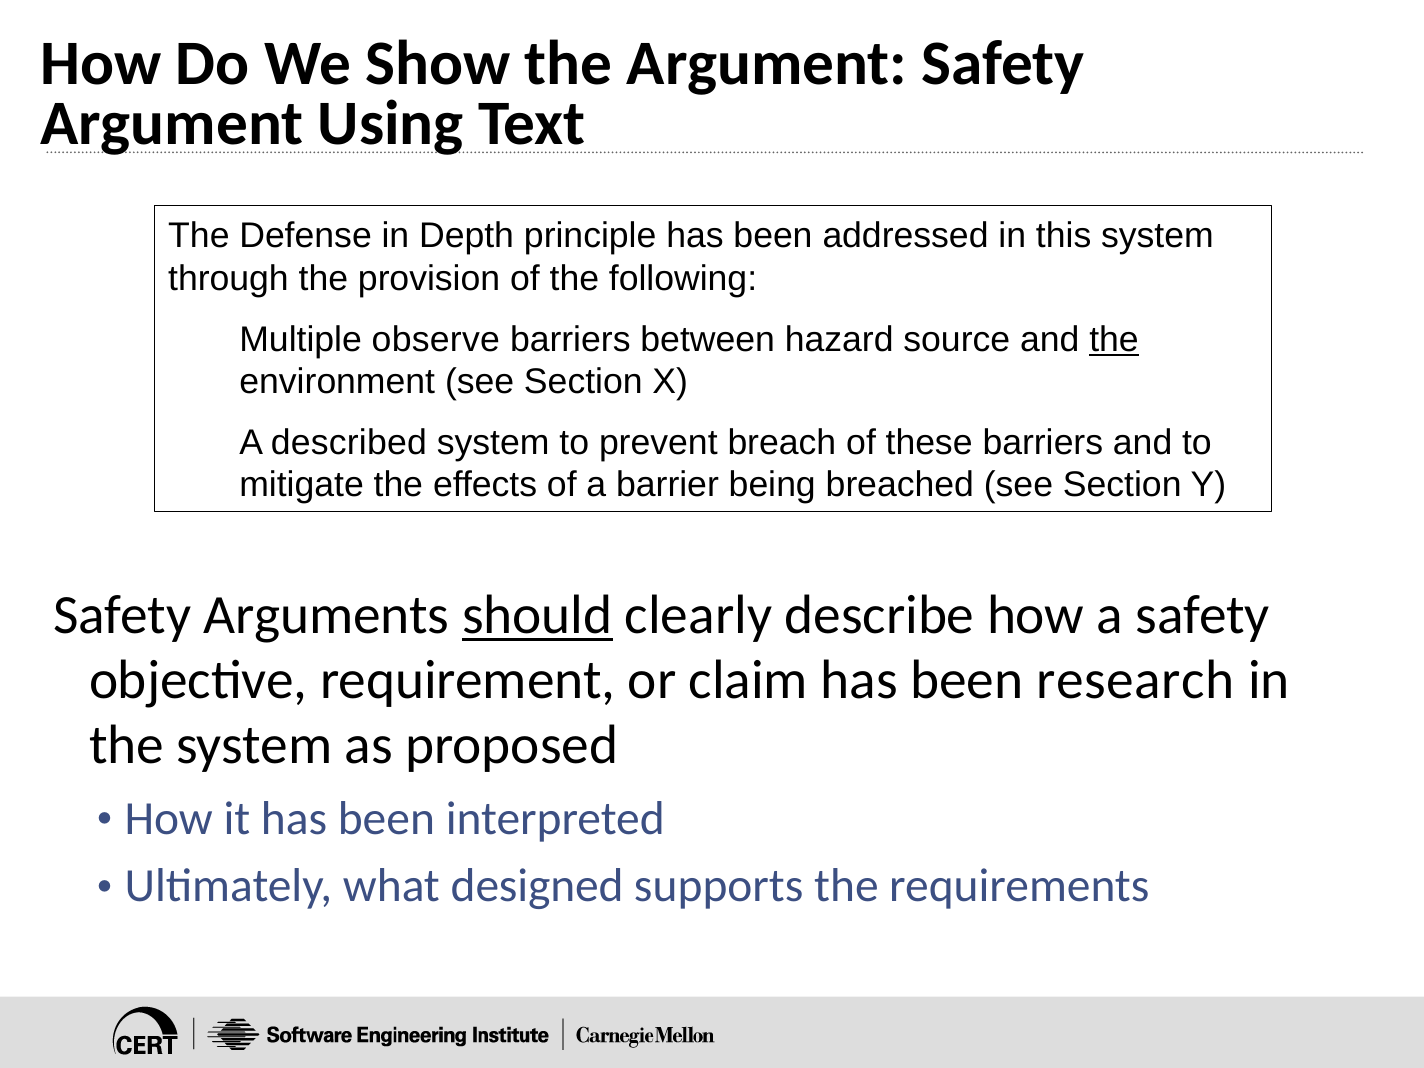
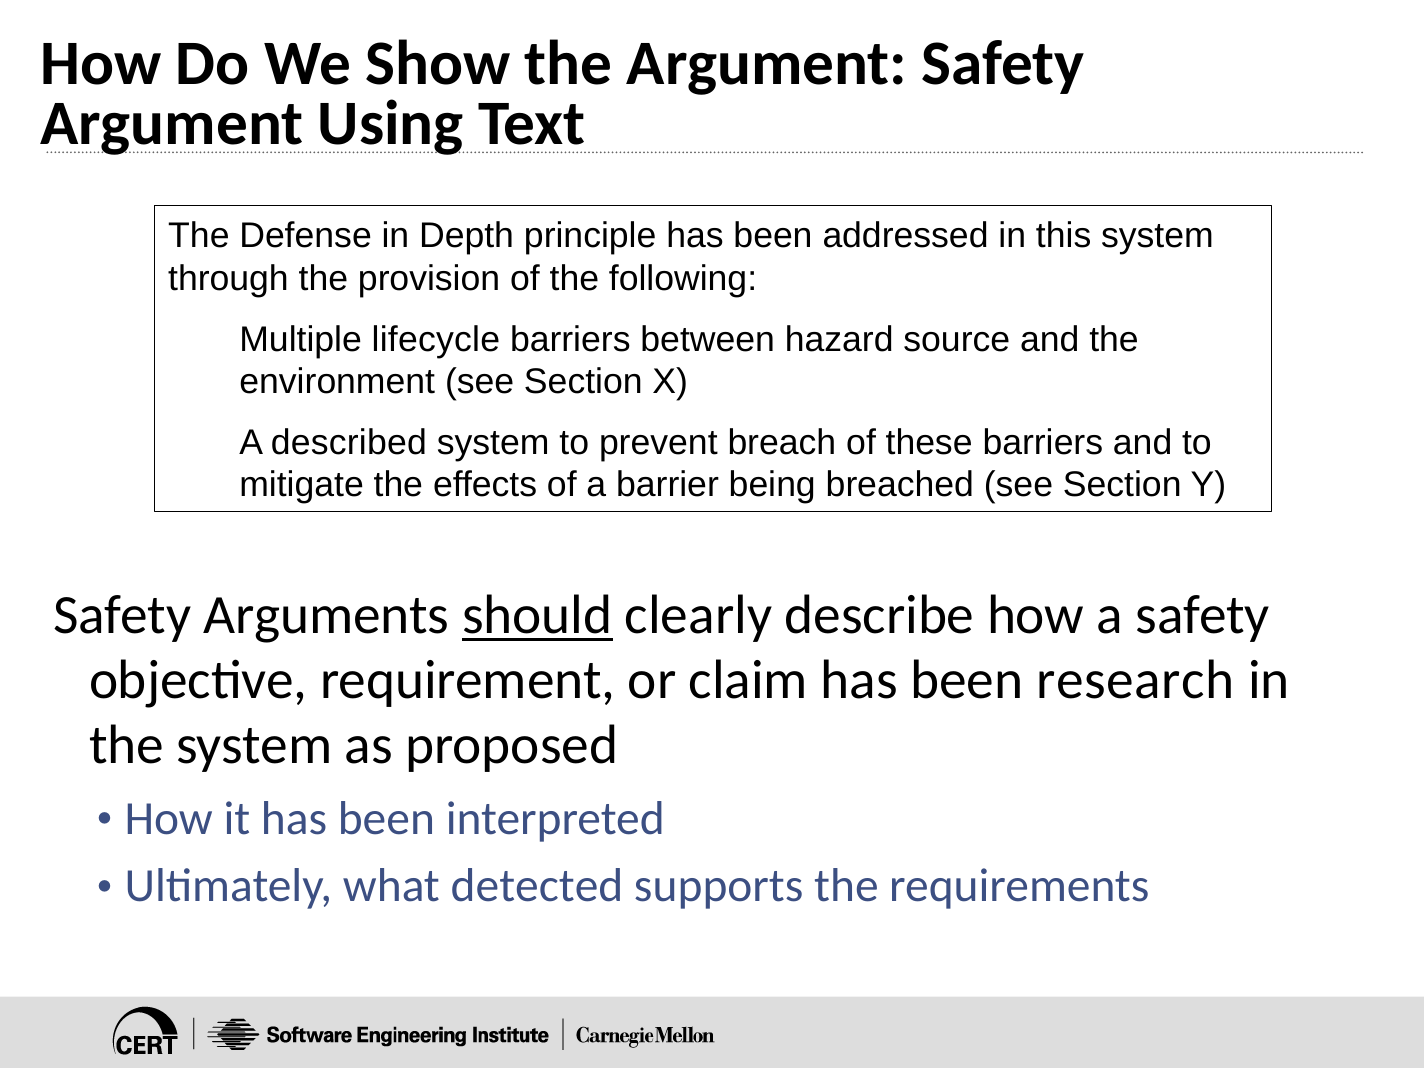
observe: observe -> lifecycle (436, 339)
the underline: present -> none (1114, 339)
designed: designed -> detected (537, 886)
